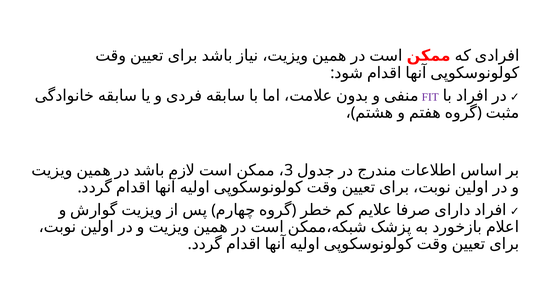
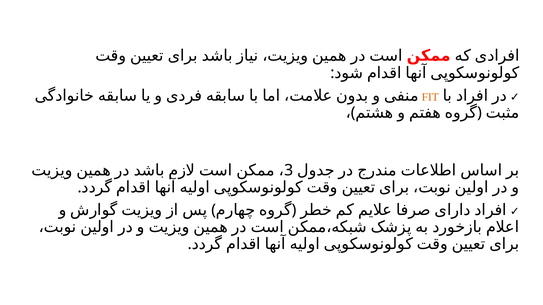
FIT colour: purple -> orange (430, 97)
